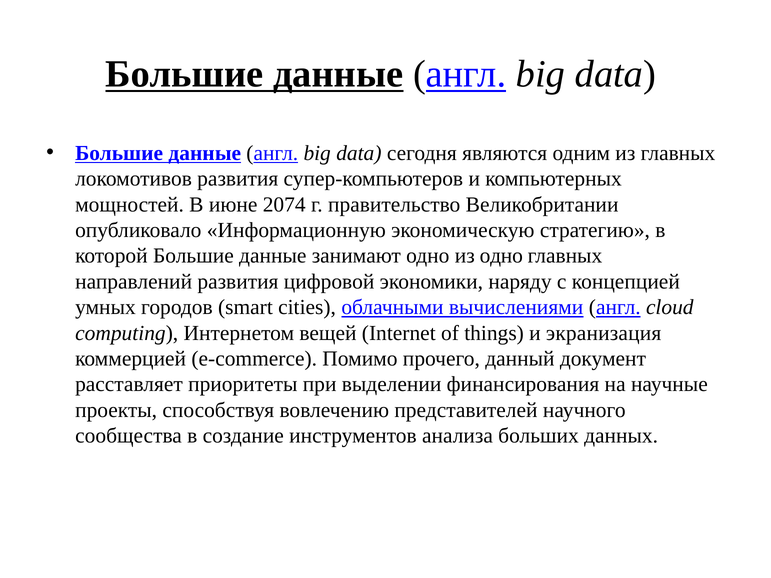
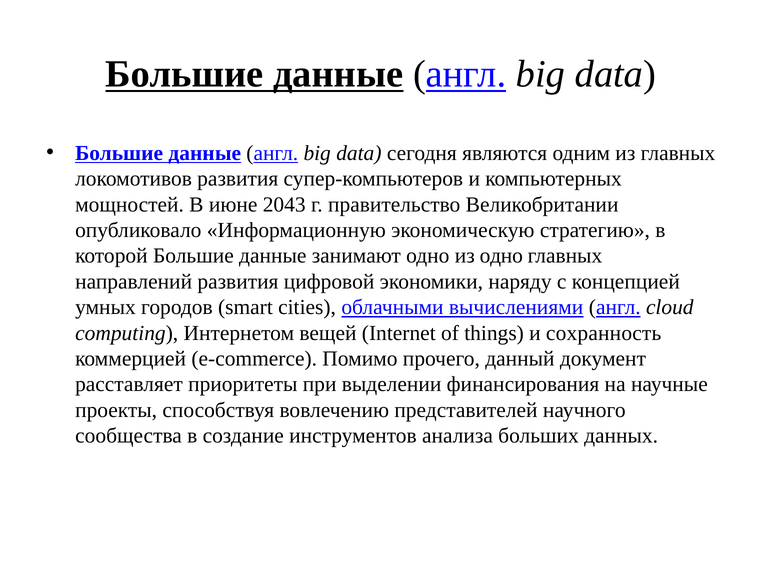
2074: 2074 -> 2043 (284, 205)
экранизация: экранизация -> сохранность (604, 333)
